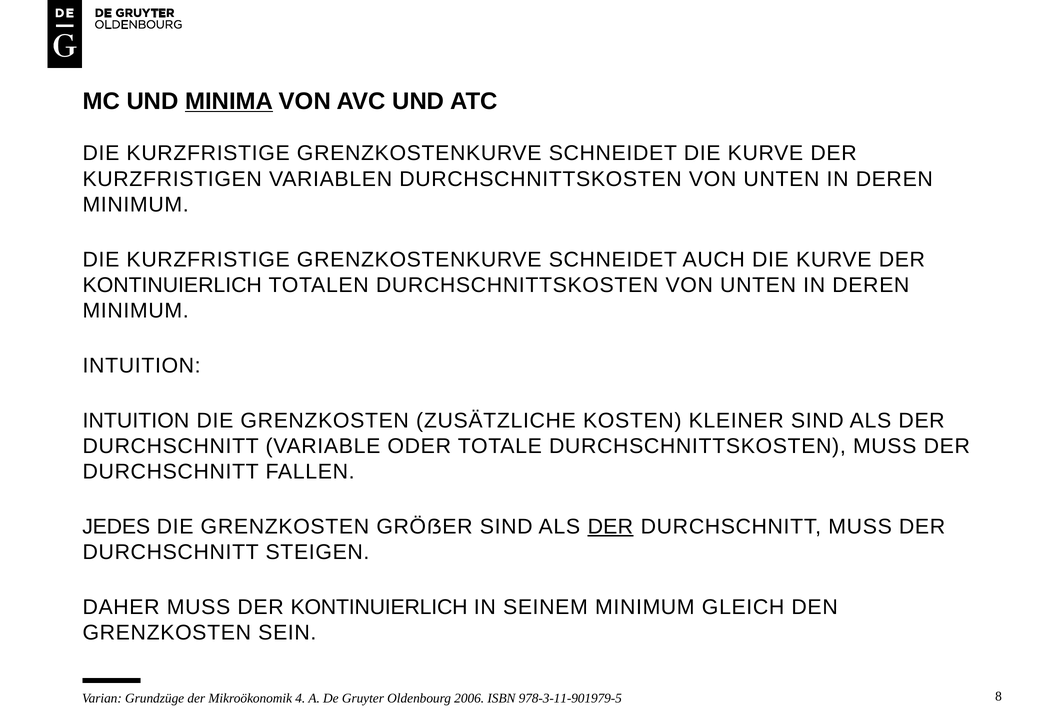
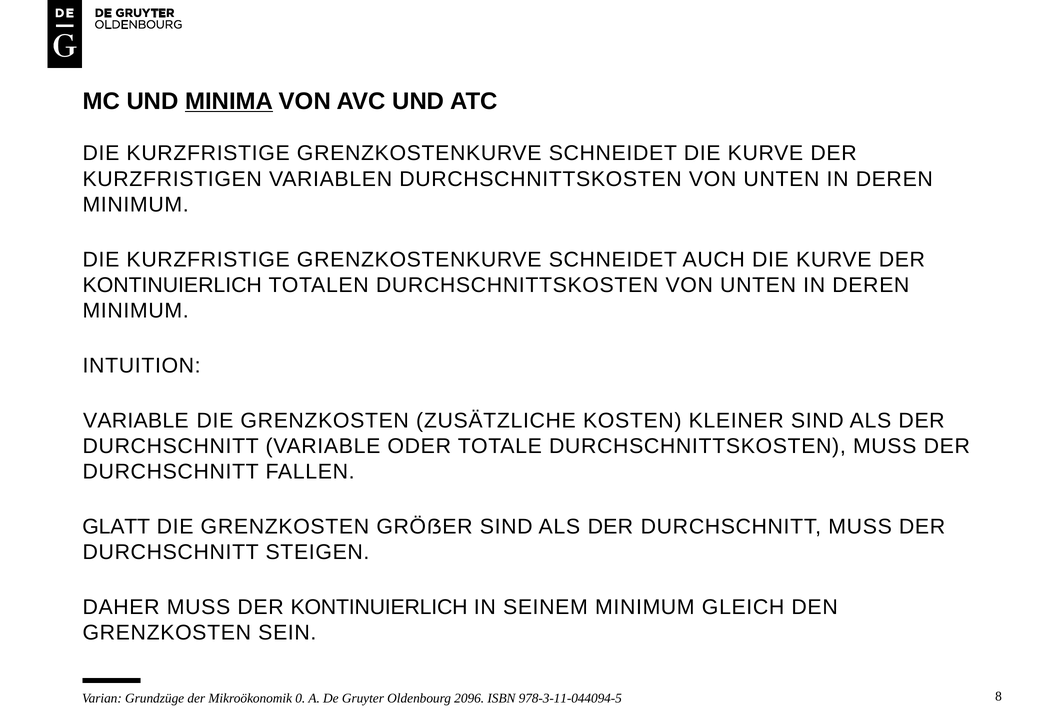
INTUITION: INTUITION -> VARIABLE (136, 421)
JEDES: JEDES -> GLATT (116, 527)
DER underline: present -> none (610, 527)
4: 4 -> 0 (300, 698)
2006: 2006 -> 2096 (469, 698)
978-3-11-901979-5: 978-3-11-901979-5 -> 978-3-11-044094-5 (570, 698)
